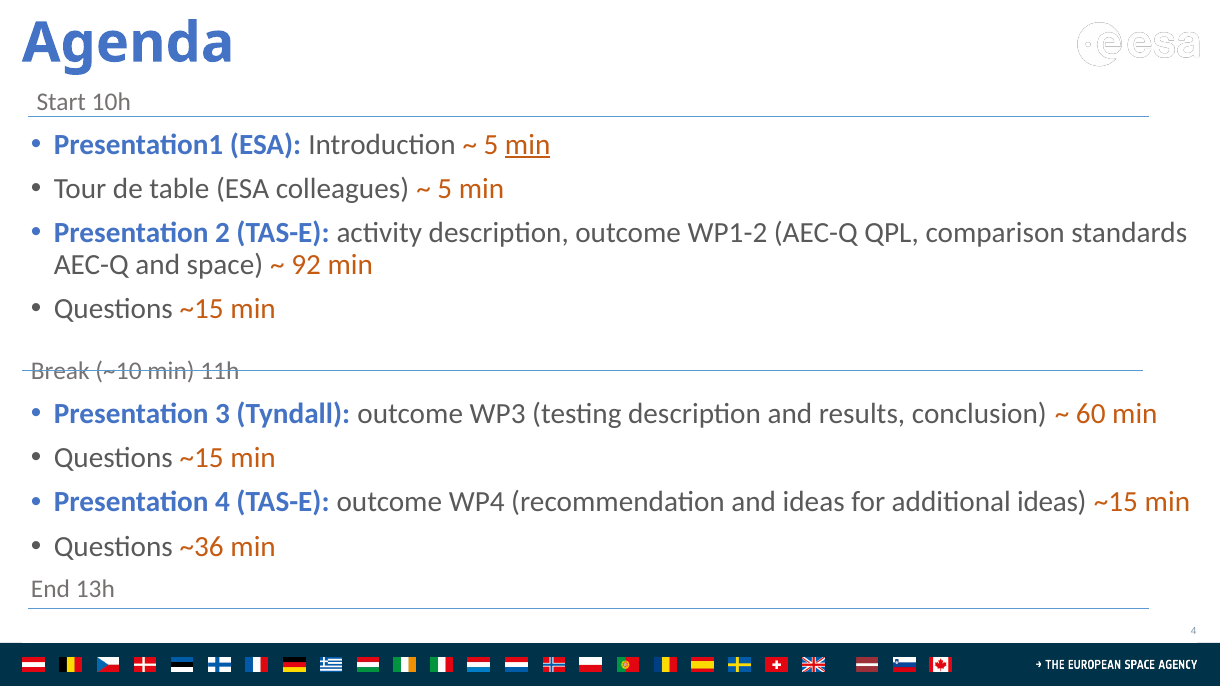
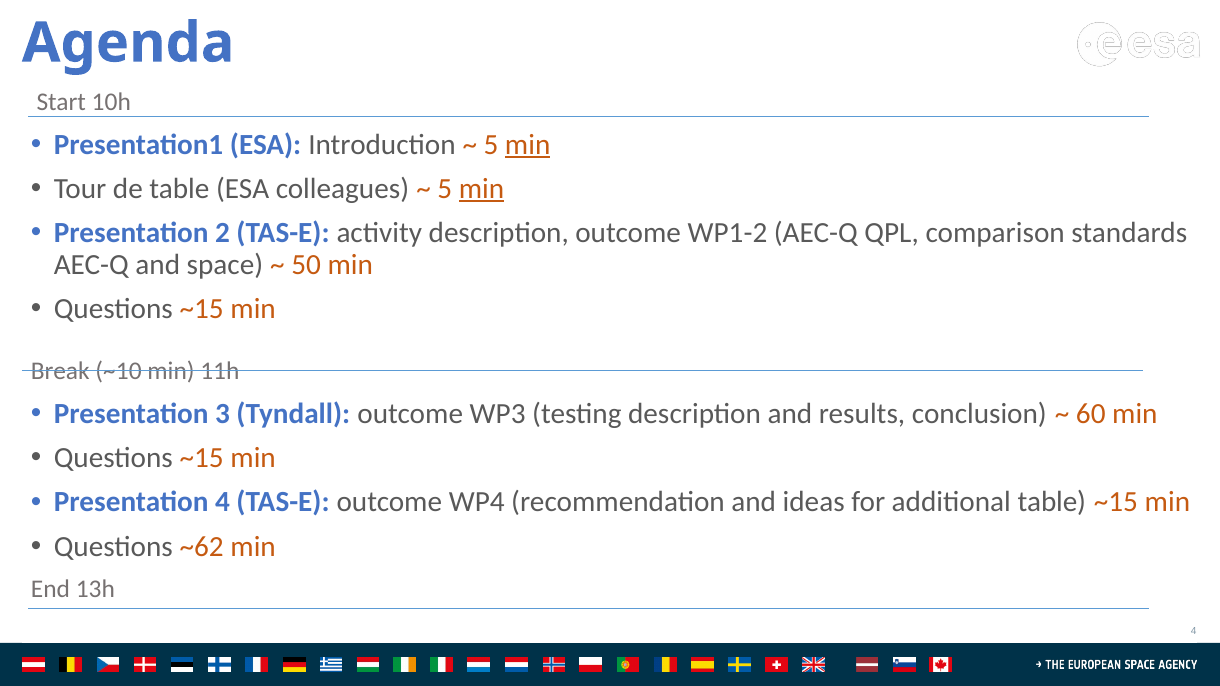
min underline: none -> present (482, 189)
92: 92 -> 50 (306, 265)
additional ideas: ideas -> table (1052, 502)
~36: ~36 -> ~62 (202, 547)
